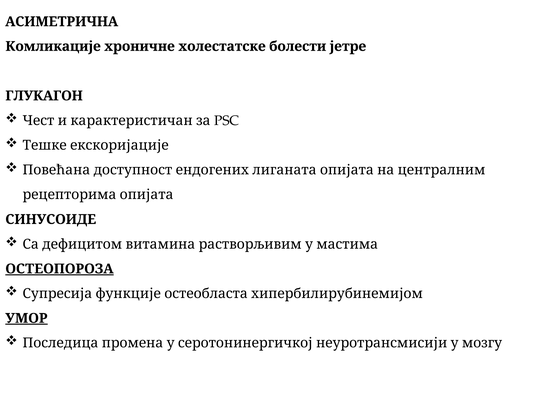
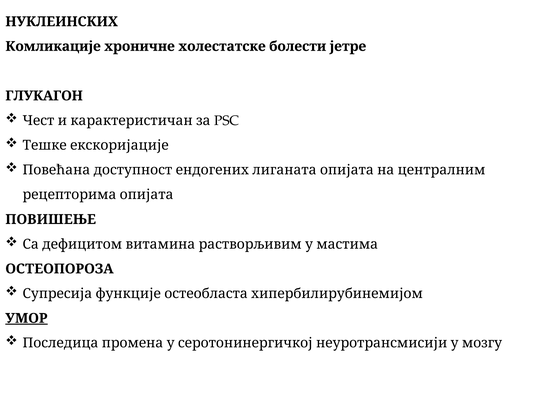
АСИМЕТРИЧНА: АСИМЕТРИЧНА -> НУКЛЕИНСКИХ (62, 22)
СИНУСОИДЕ: СИНУСОИДЕ -> ПОВИШЕЊЕ (51, 219)
ОСТЕОПОРОЗА underline: present -> none (59, 269)
